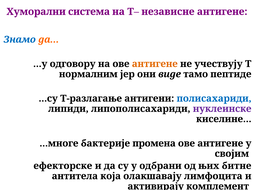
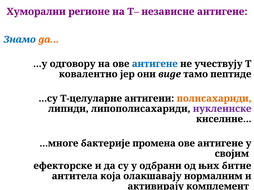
система: система -> регионе (89, 12)
антигене colour: orange -> blue (155, 64)
нормалним: нормалним -> ковалентно (88, 74)
Т-разлагање: Т-разлагање -> Т-целуларне (91, 99)
полисахариди colour: blue -> orange (214, 99)
лимфоцита: лимфоцита -> нормалним (213, 177)
